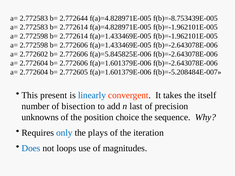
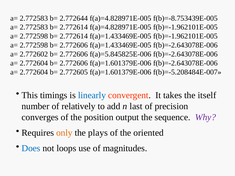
present: present -> timings (54, 95)
bisection: bisection -> relatively (79, 106)
unknowns: unknowns -> converges (40, 117)
choice: choice -> output (127, 117)
Why colour: black -> purple (206, 117)
only colour: blue -> orange (64, 133)
iteration: iteration -> oriented (149, 133)
